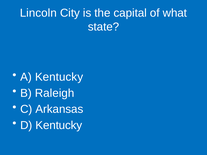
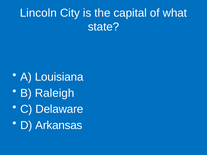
A Kentucky: Kentucky -> Louisiana (59, 77)
Arkansas: Arkansas -> Delaware (59, 109)
D Kentucky: Kentucky -> Arkansas (59, 125)
